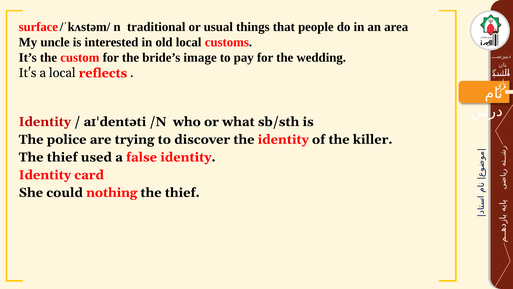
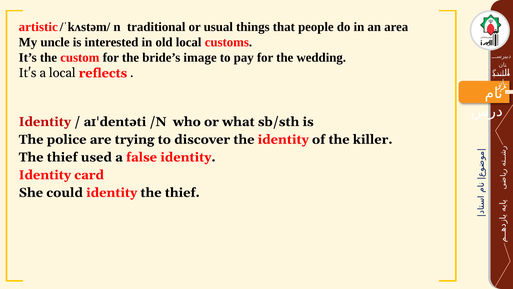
surface: surface -> artistic (38, 27)
could nothing: nothing -> identity (112, 192)
